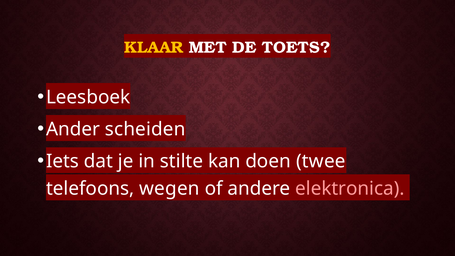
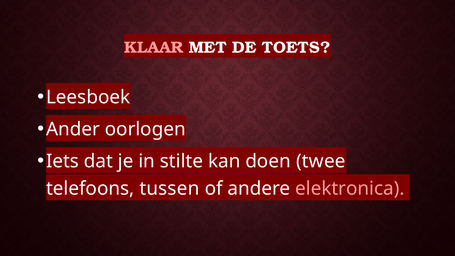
KLAAR colour: yellow -> pink (154, 47)
scheiden: scheiden -> oorlogen (145, 129)
wegen: wegen -> tussen (169, 188)
